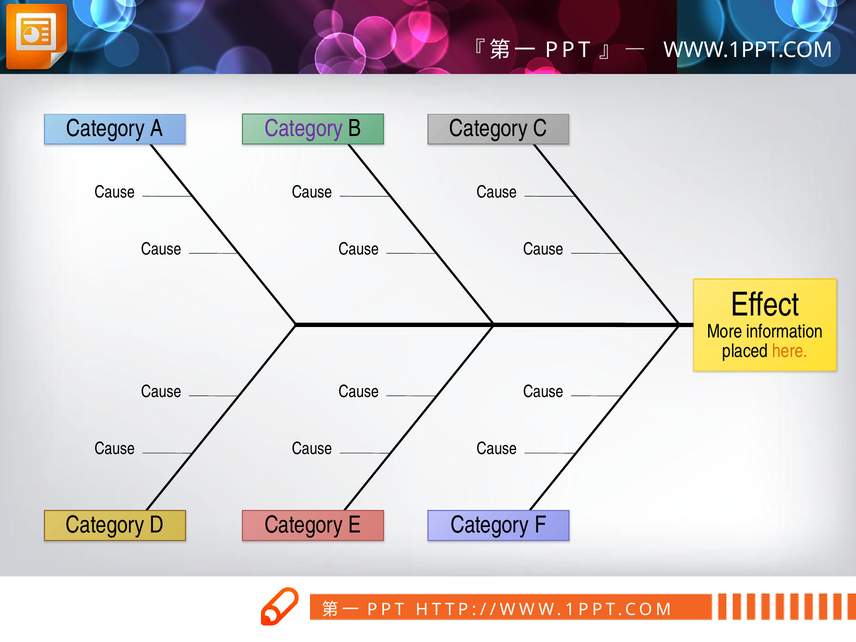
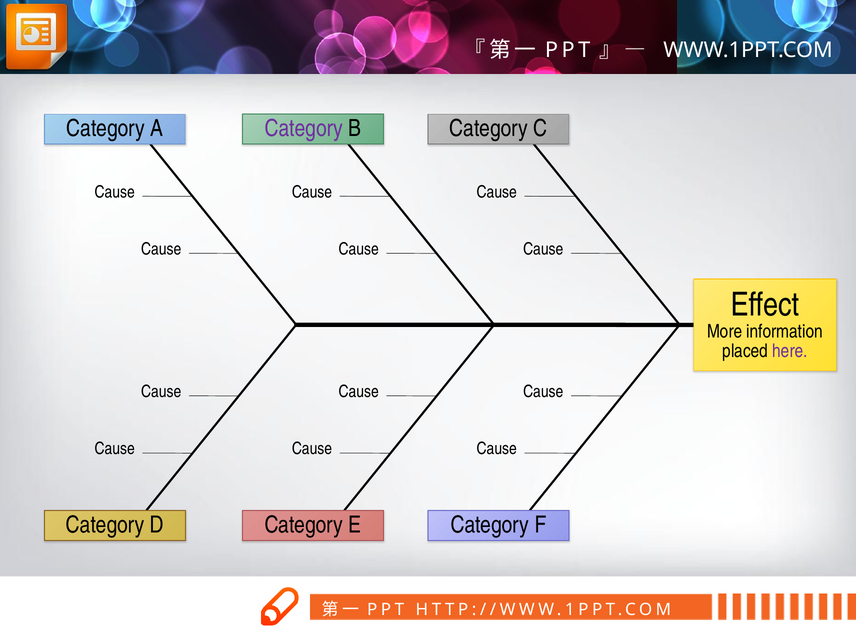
here colour: orange -> purple (790, 351)
